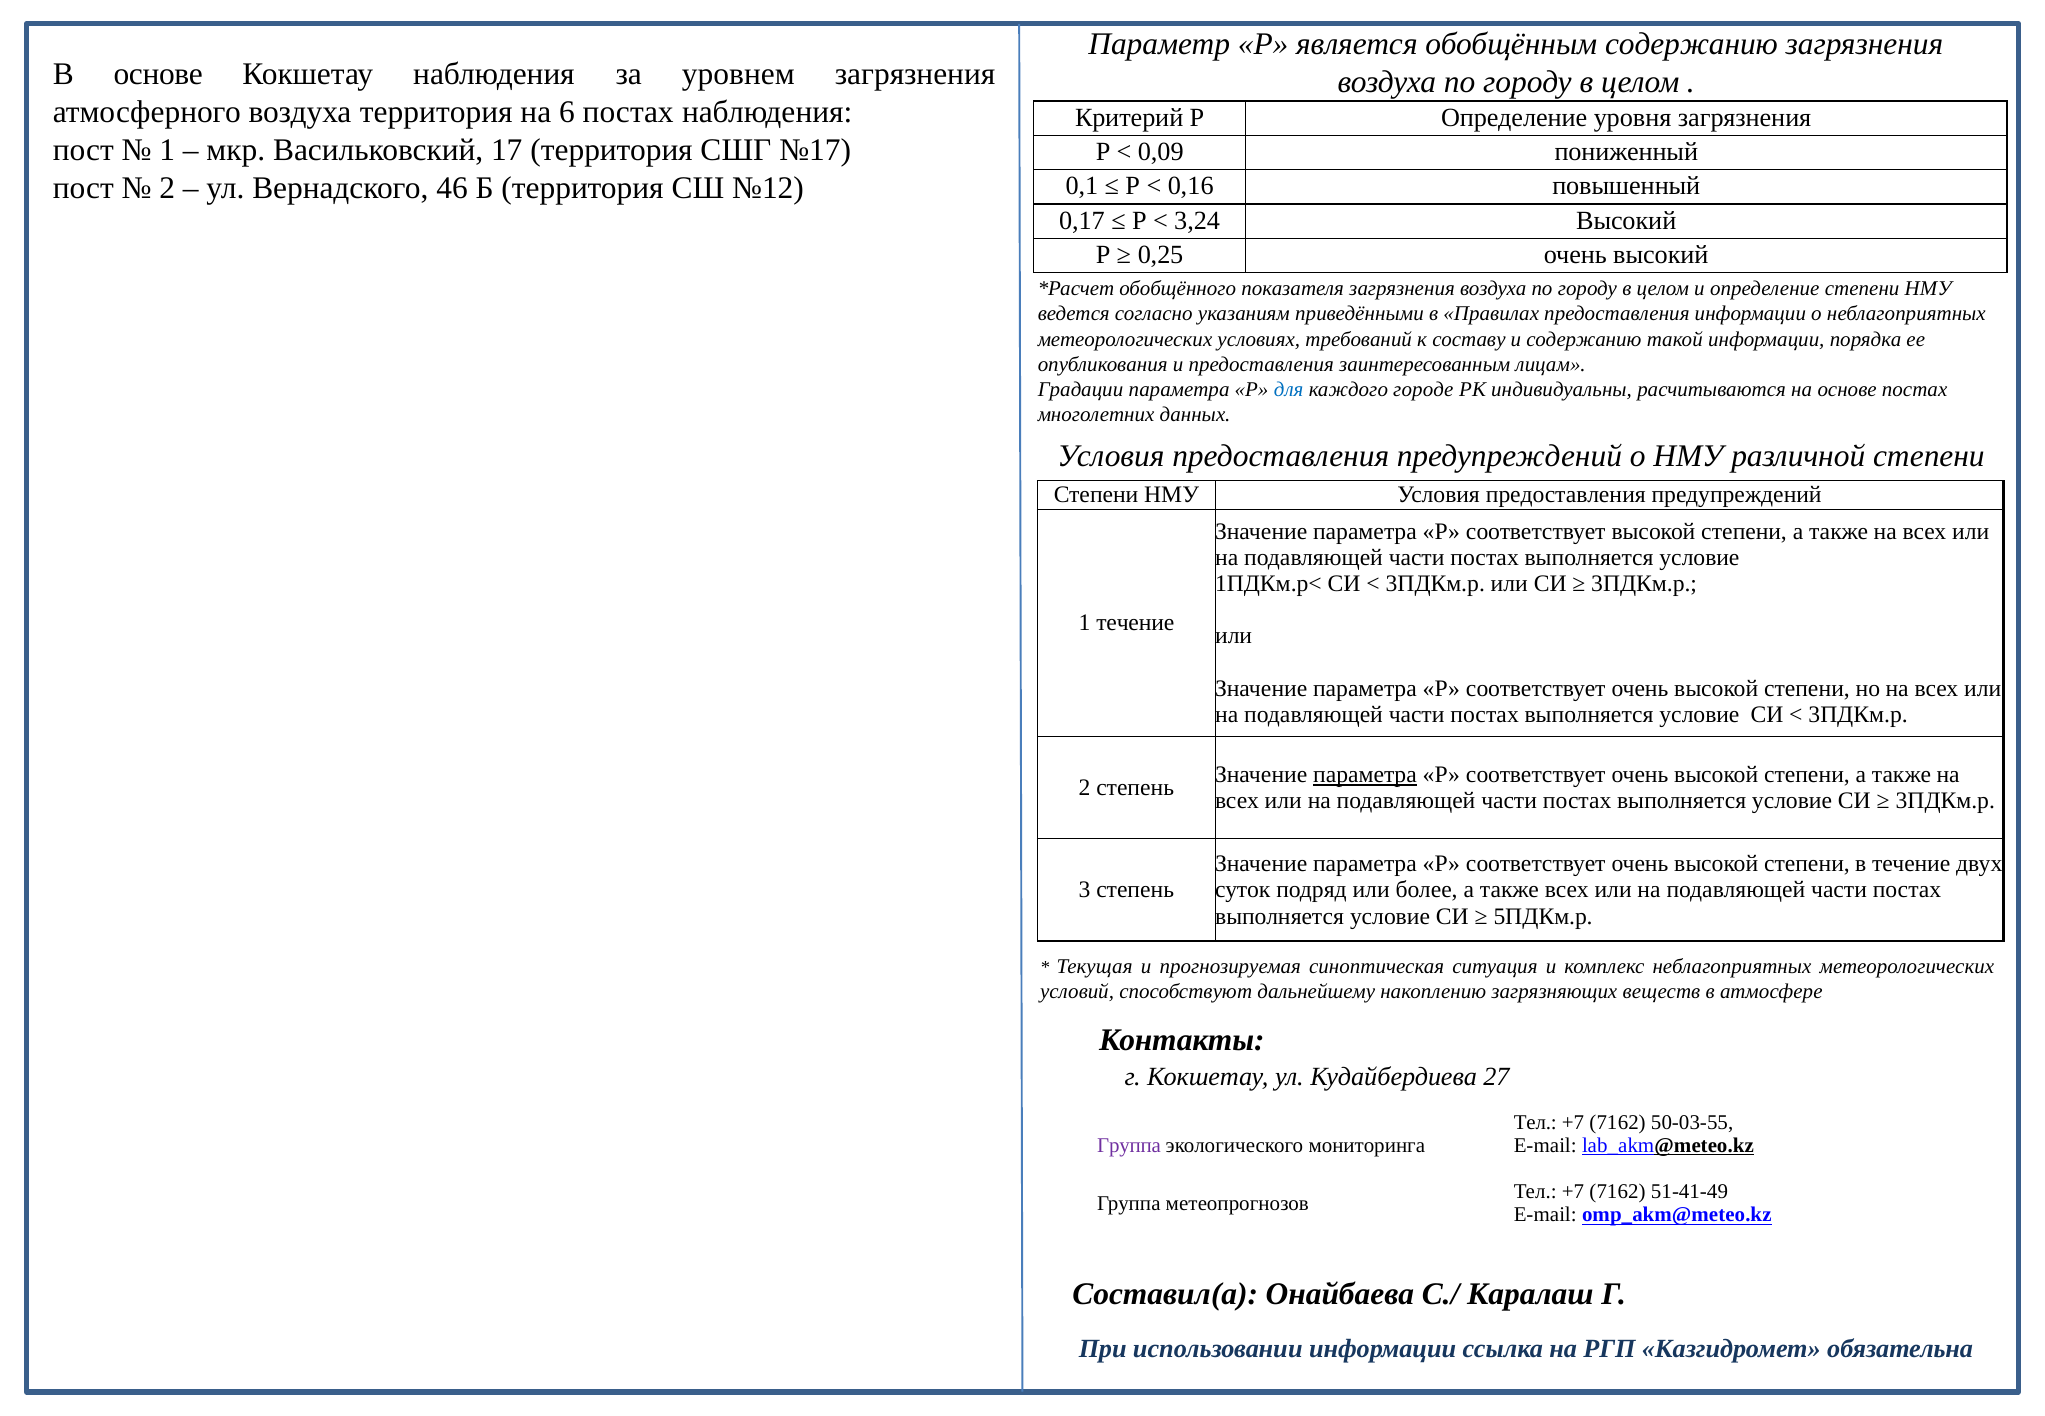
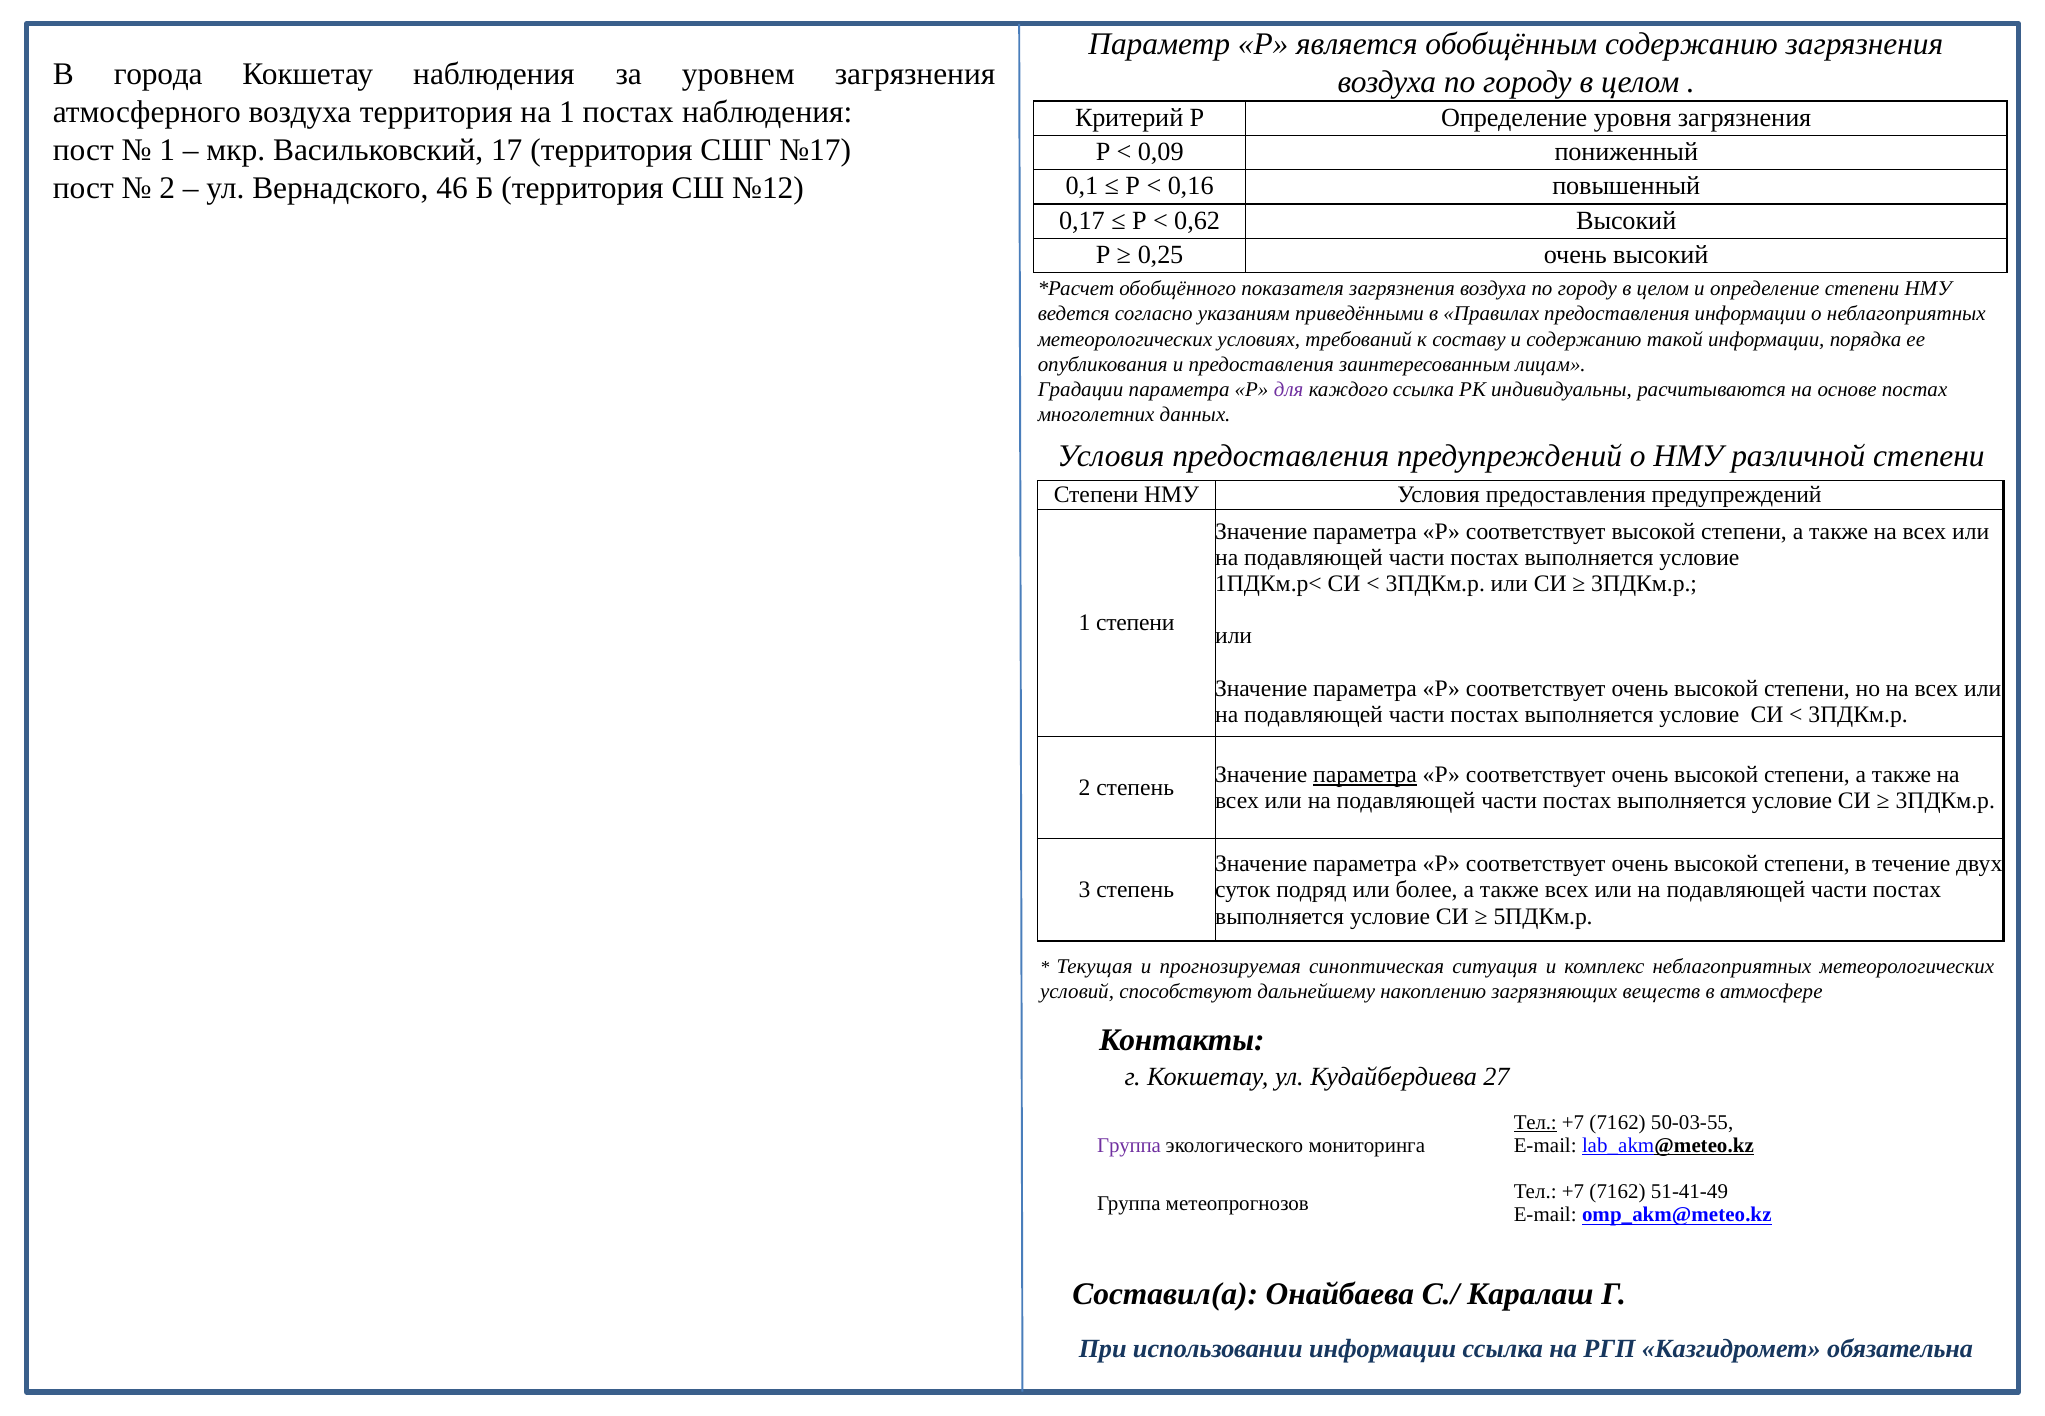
В основе: основе -> города (158, 74)
на 6: 6 -> 1 (567, 112)
3,24: 3,24 -> 0,62 (1197, 221)
для colour: blue -> purple (1289, 389)
каждого городе: городе -> ссылка (1424, 389)
1 течение: течение -> степени (1135, 623)
Тел underline: none -> present (1535, 1122)
